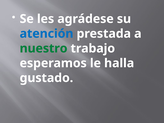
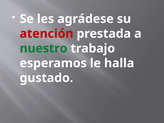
atención colour: blue -> red (47, 34)
